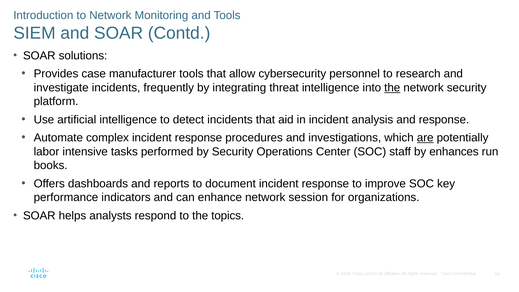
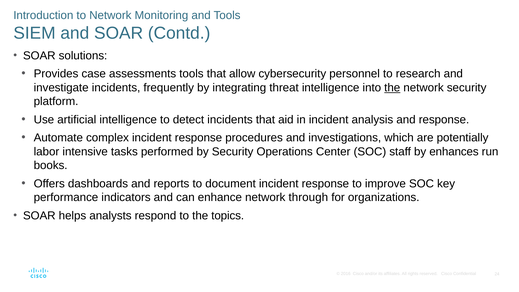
manufacturer: manufacturer -> assessments (143, 74)
are underline: present -> none (425, 138)
session: session -> through (308, 197)
